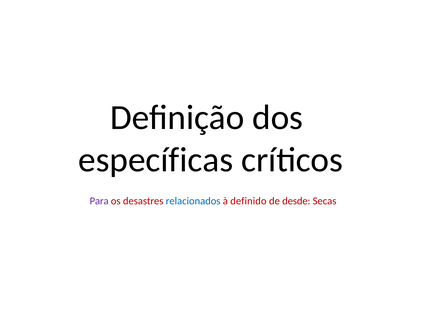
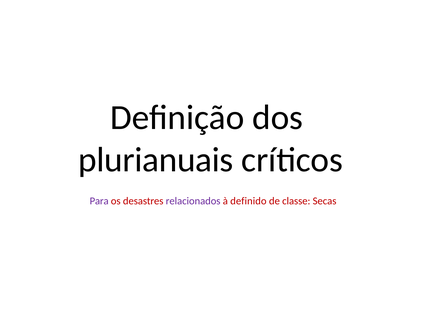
específicas: específicas -> plurianuais (156, 160)
relacionados colour: blue -> purple (193, 201)
desde: desde -> classe (296, 201)
